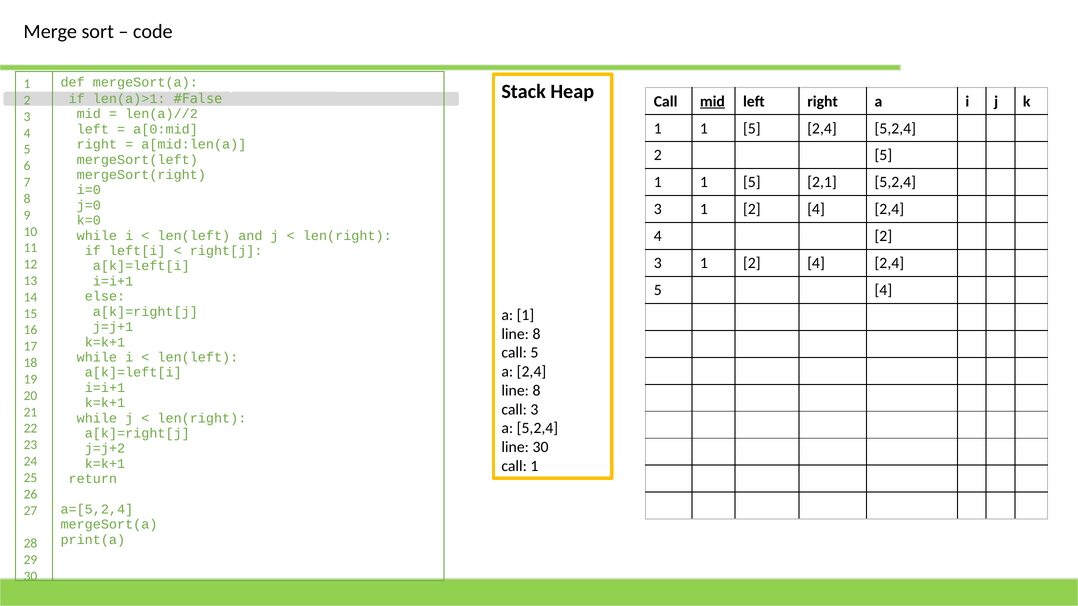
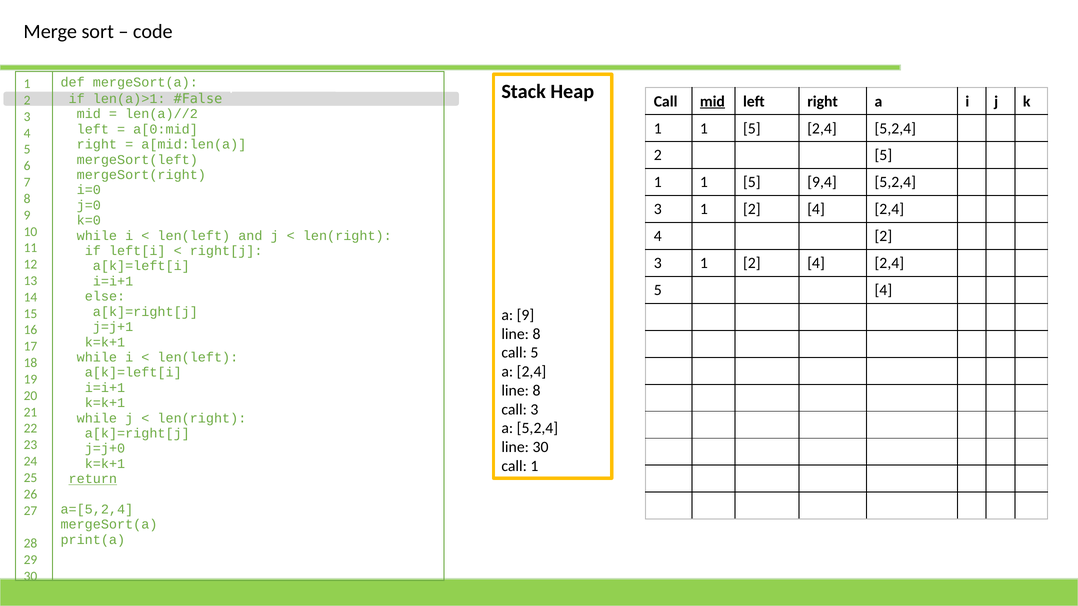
2,1: 2,1 -> 9,4 (822, 182)
a 1: 1 -> 9 (525, 315)
j=j+2: j=j+2 -> j=j+0 (105, 449)
return underline: none -> present (93, 479)
